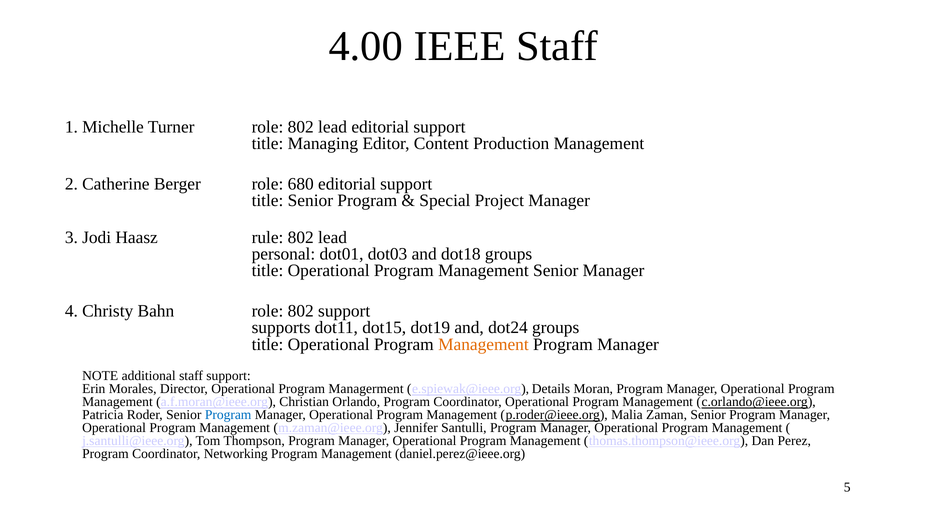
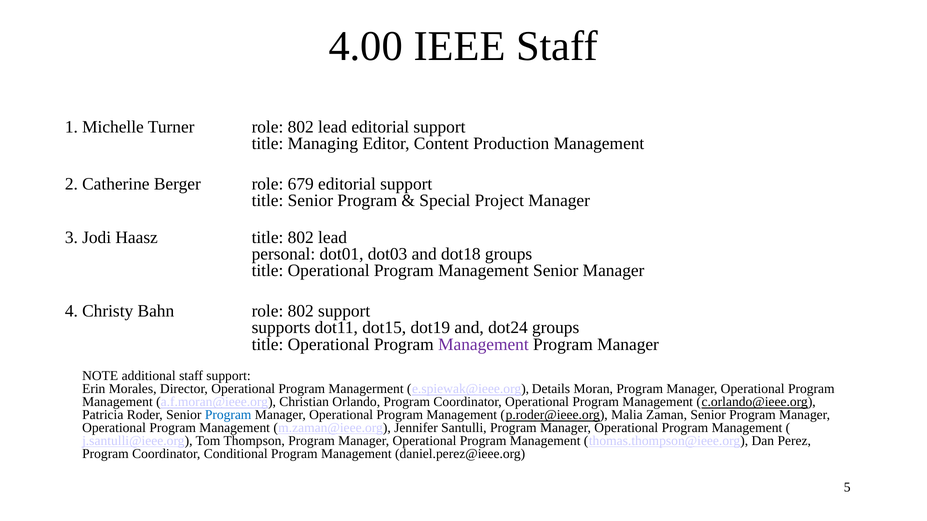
680: 680 -> 679 (301, 184)
Haasz rule: rule -> title (268, 238)
Management colour: orange -> purple (483, 345)
Networking: Networking -> Conditional (236, 454)
